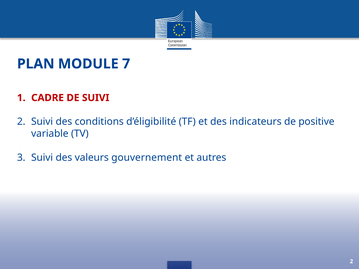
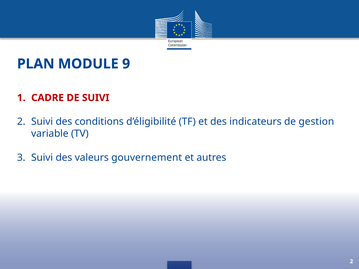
7: 7 -> 9 (126, 64)
positive: positive -> gestion (316, 122)
